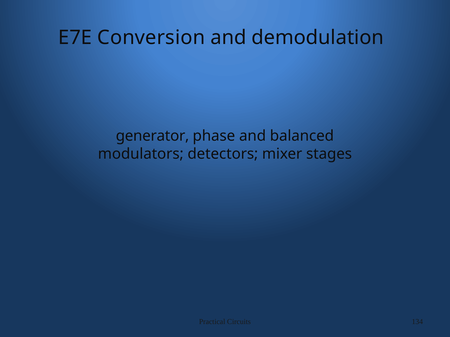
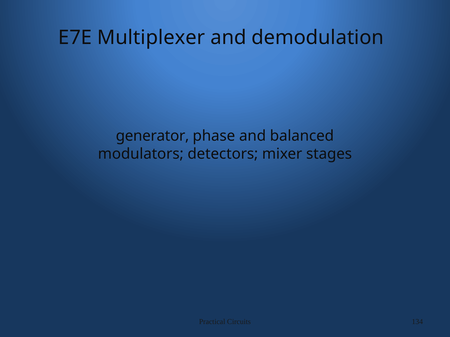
Conversion: Conversion -> Multiplexer (151, 38)
